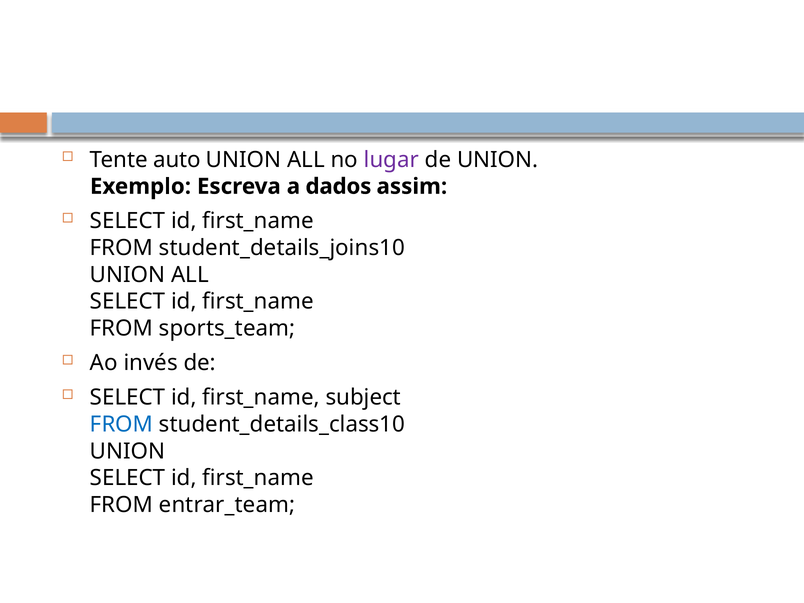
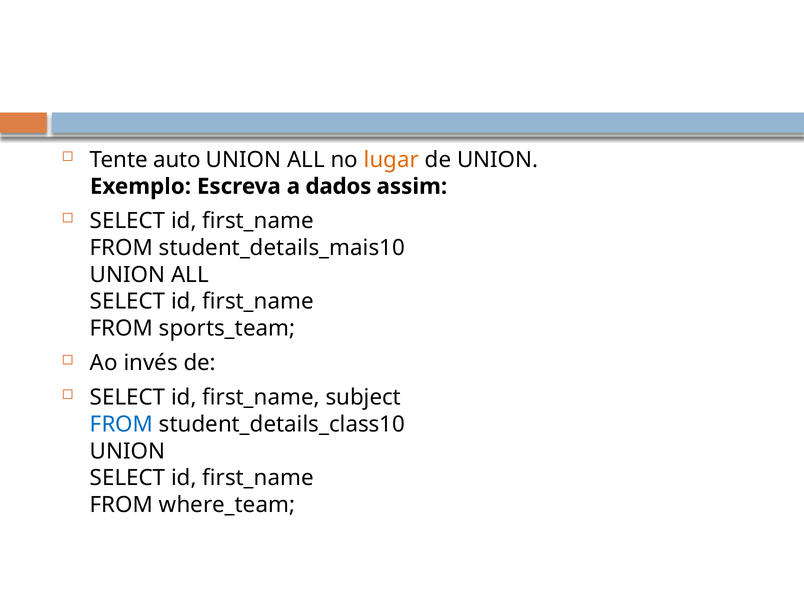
lugar colour: purple -> orange (391, 160)
student_details_joins10: student_details_joins10 -> student_details_mais10 (282, 248)
entrar_team: entrar_team -> where_team (227, 505)
